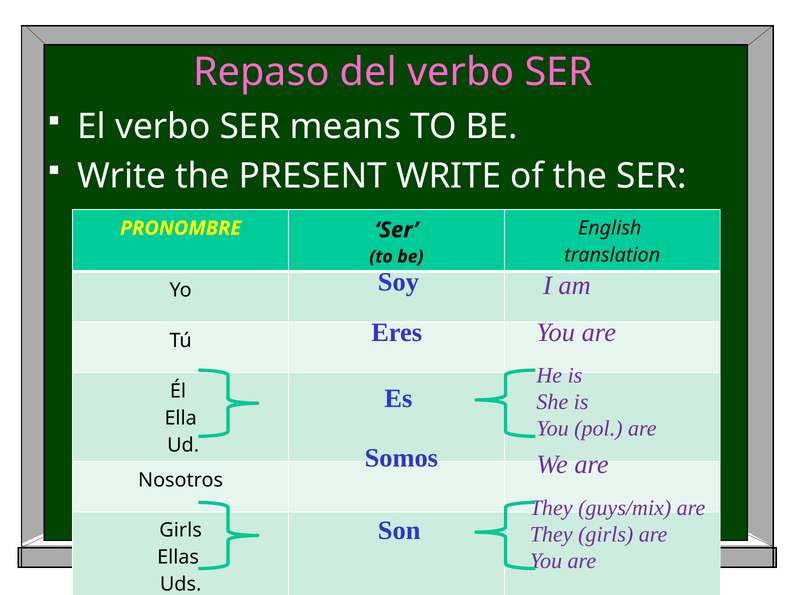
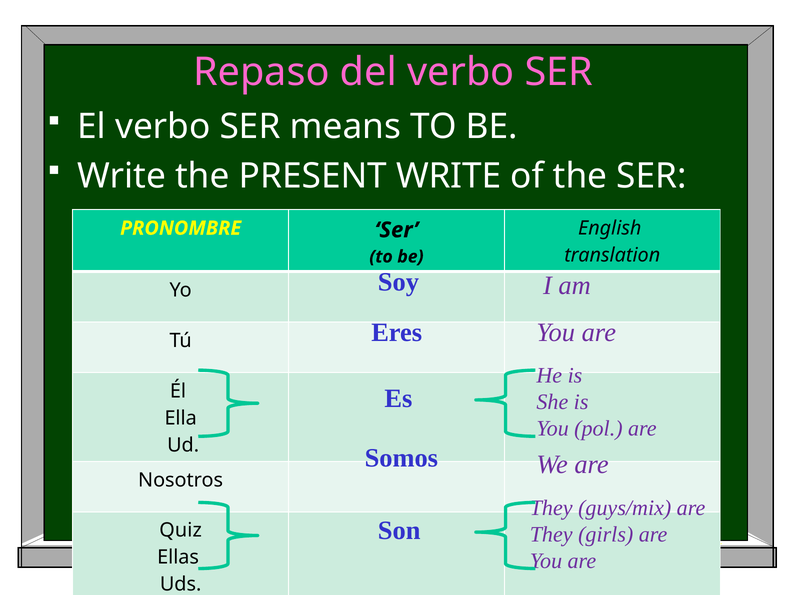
Girls: Girls -> Quiz (181, 530)
